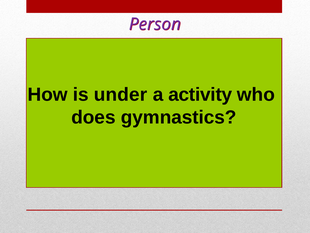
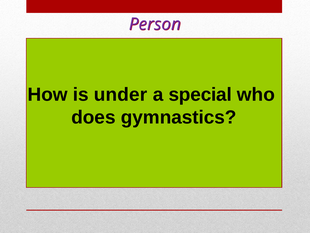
activity: activity -> special (200, 94)
